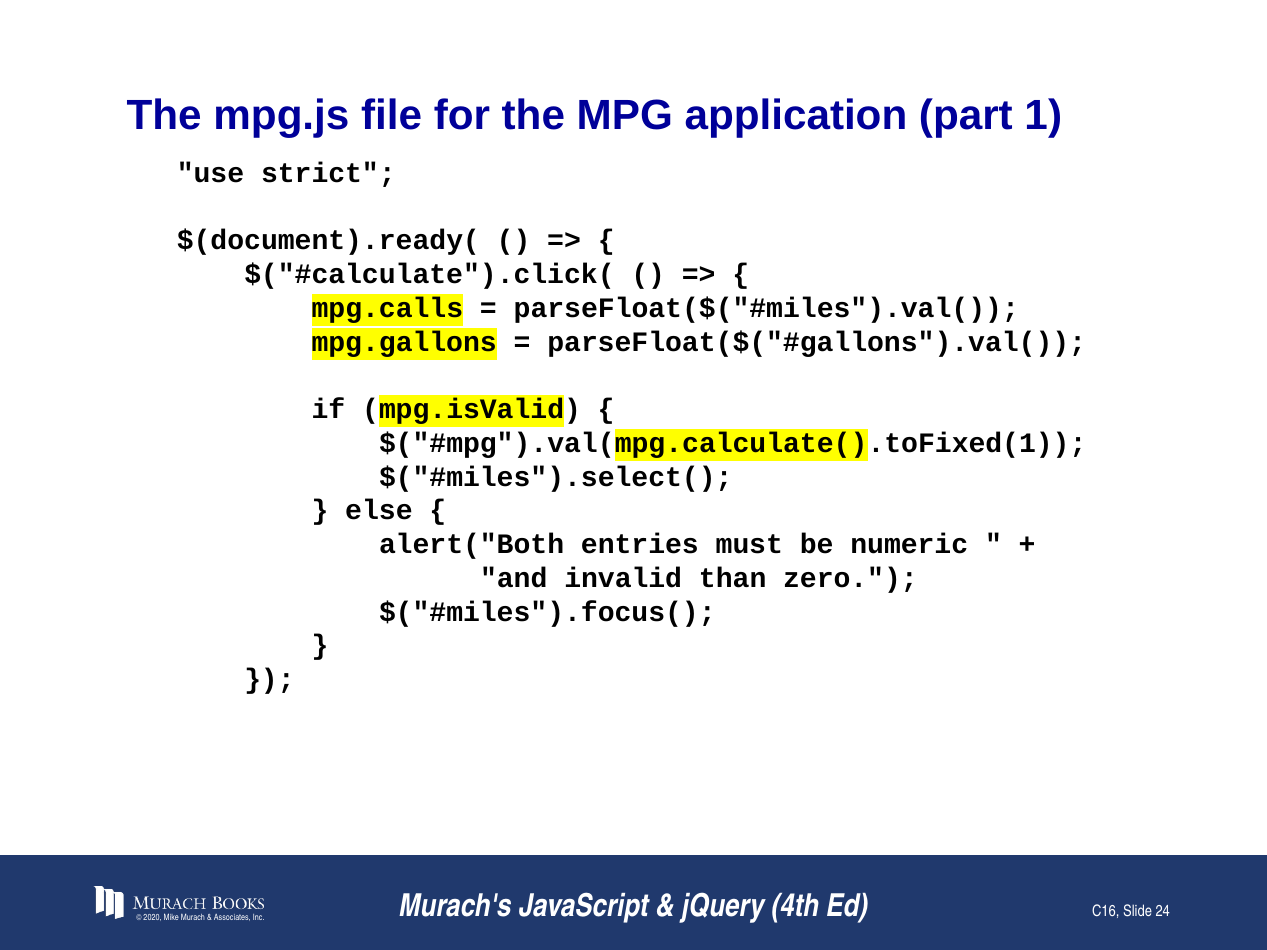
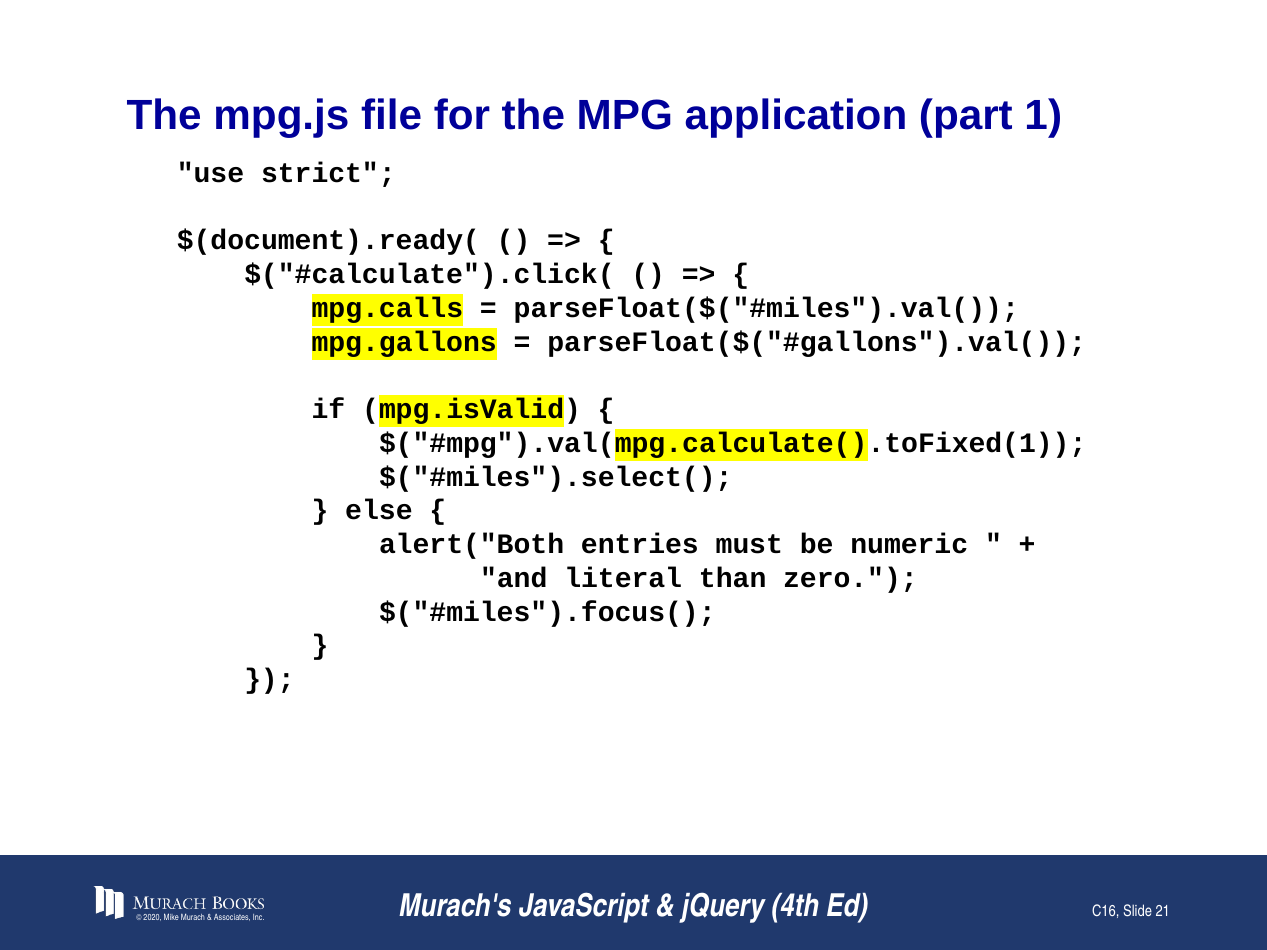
invalid: invalid -> literal (623, 578)
24: 24 -> 21 (1163, 912)
